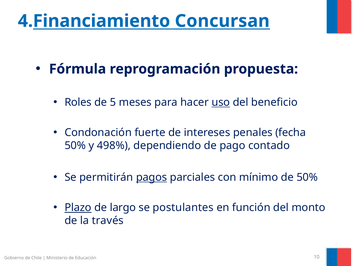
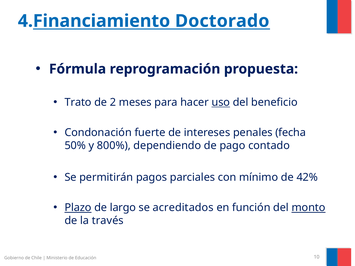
Concursan: Concursan -> Doctorado (222, 21)
Roles: Roles -> Trato (78, 102)
5: 5 -> 2 (113, 102)
498%: 498% -> 800% (114, 146)
pagos underline: present -> none (152, 177)
de 50%: 50% -> 42% (307, 177)
postulantes: postulantes -> acreditados (183, 208)
monto underline: none -> present (309, 208)
